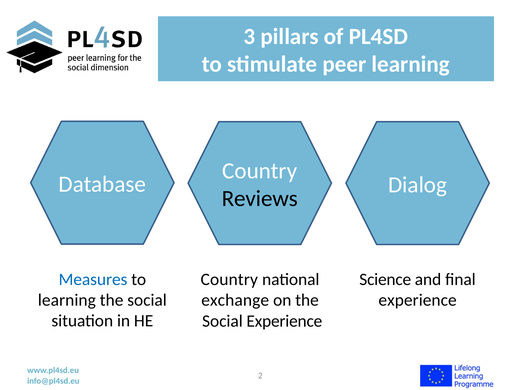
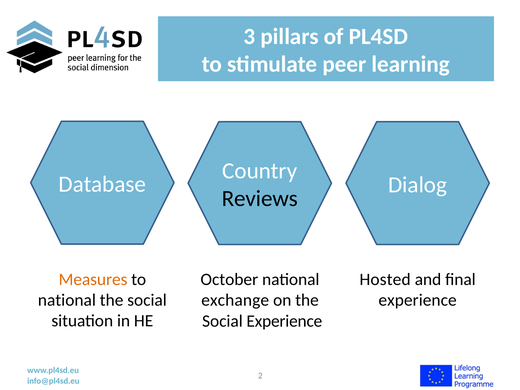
Measures colour: blue -> orange (93, 279)
Science: Science -> Hosted (385, 279)
Country: Country -> October (229, 279)
learning: learning -> national (67, 300)
